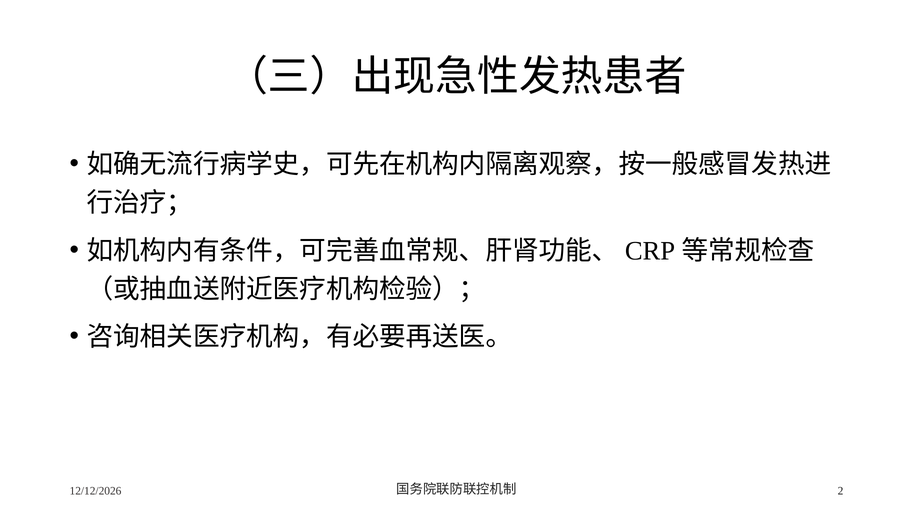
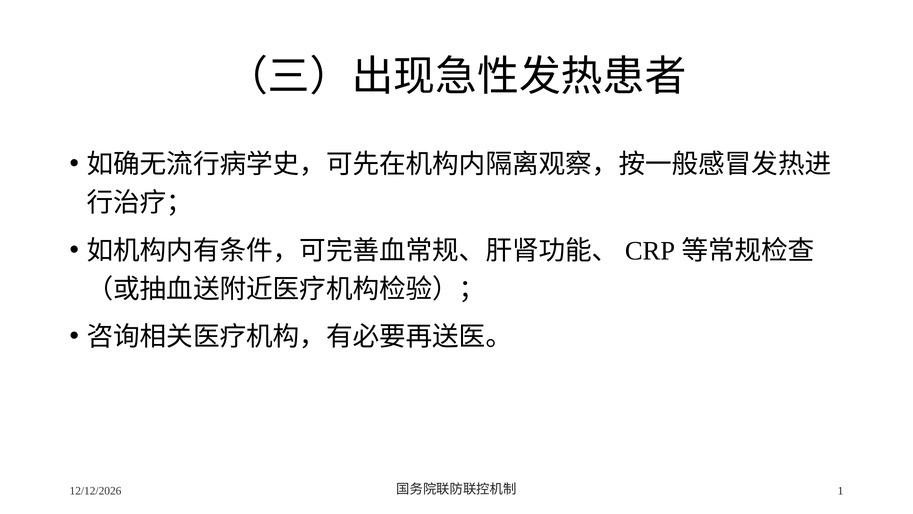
2: 2 -> 1 (841, 490)
